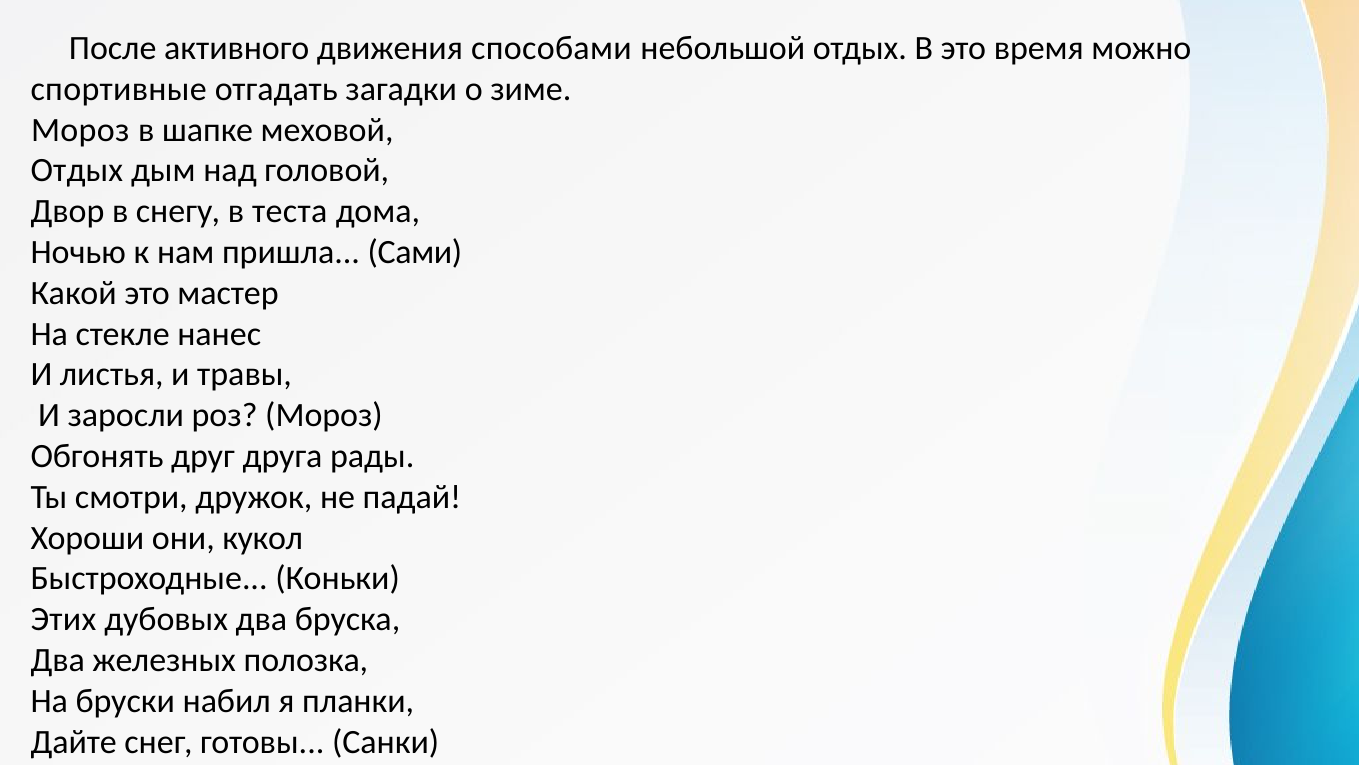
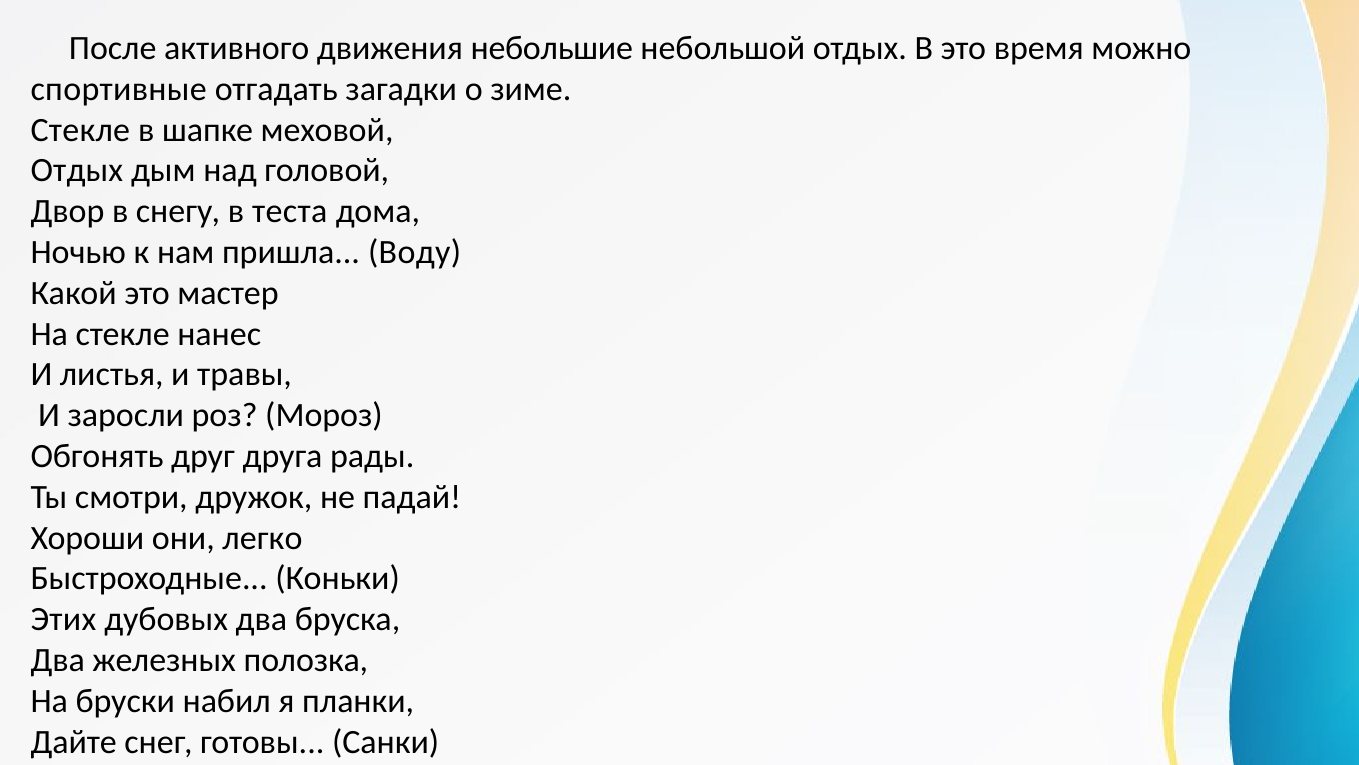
способами: способами -> небольшие (552, 48)
Мороз: Мороз -> Стекле (80, 130)
Сами: Сами -> Воду (415, 252)
кукол: кукол -> легко (262, 538)
